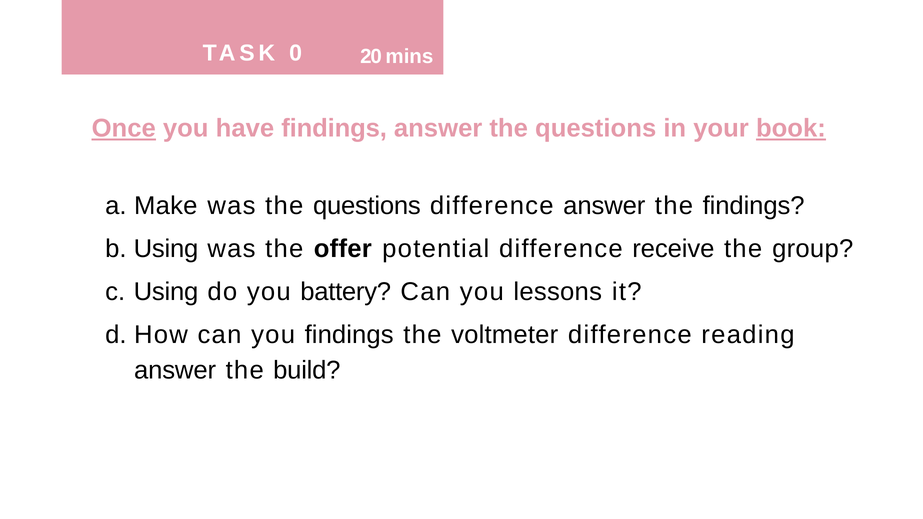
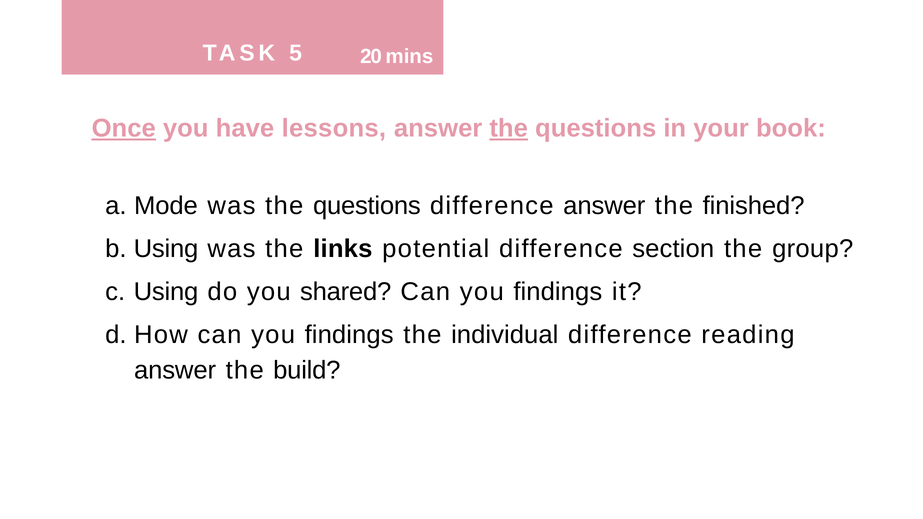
0: 0 -> 5 (296, 53)
have findings: findings -> lessons (334, 129)
the underline: none -> present (509, 129)
book underline: present -> none (791, 129)
Make: Make -> Mode (166, 206)
the findings: findings -> finished (754, 206)
offer: offer -> links (343, 249)
receive: receive -> section (673, 249)
battery: battery -> shared (346, 292)
lessons: lessons -> findings (558, 292)
voltmeter: voltmeter -> individual (505, 335)
